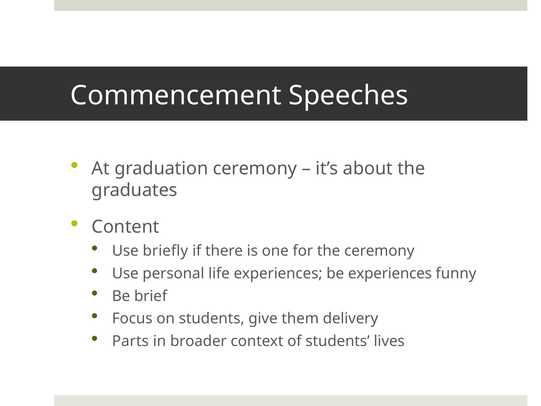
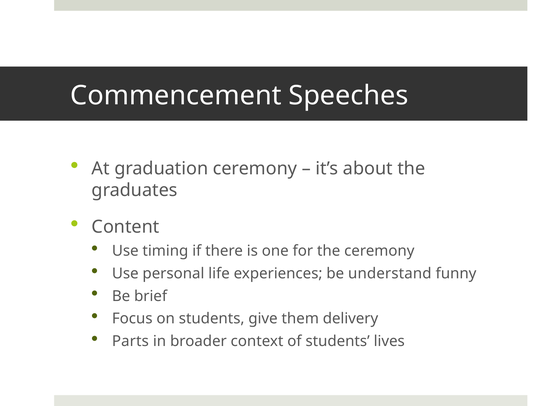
briefly: briefly -> timing (165, 251)
be experiences: experiences -> understand (390, 273)
